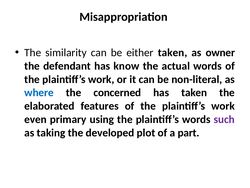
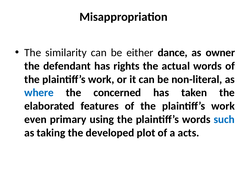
either taken: taken -> dance (173, 52)
know: know -> rights (127, 66)
such colour: purple -> blue (224, 119)
part: part -> acts (188, 132)
